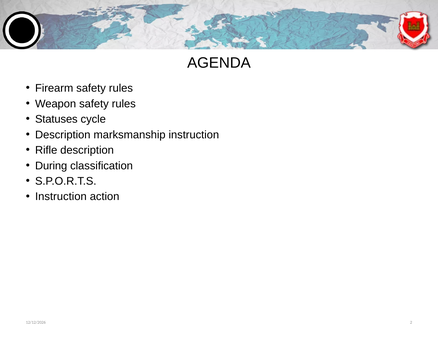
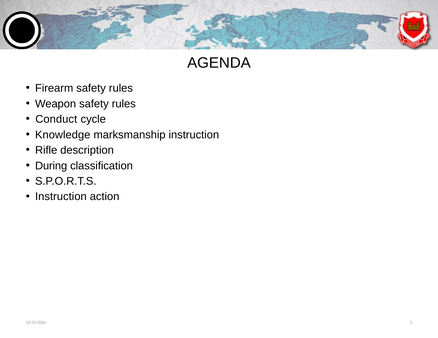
Statuses: Statuses -> Conduct (56, 119)
Description: Description -> Knowledge (63, 135)
